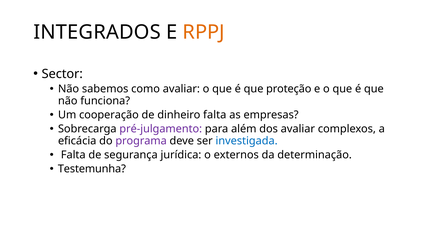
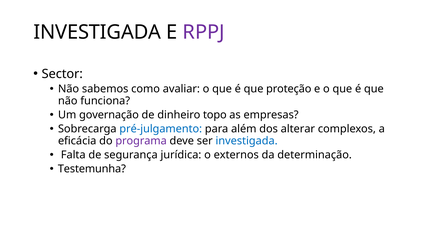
INTEGRADOS: INTEGRADOS -> INVESTIGADA (97, 32)
RPPJ colour: orange -> purple (204, 32)
cooperação: cooperação -> governação (109, 115)
dinheiro falta: falta -> topo (215, 115)
pré-julgamento colour: purple -> blue (161, 129)
dos avaliar: avaliar -> alterar (298, 129)
